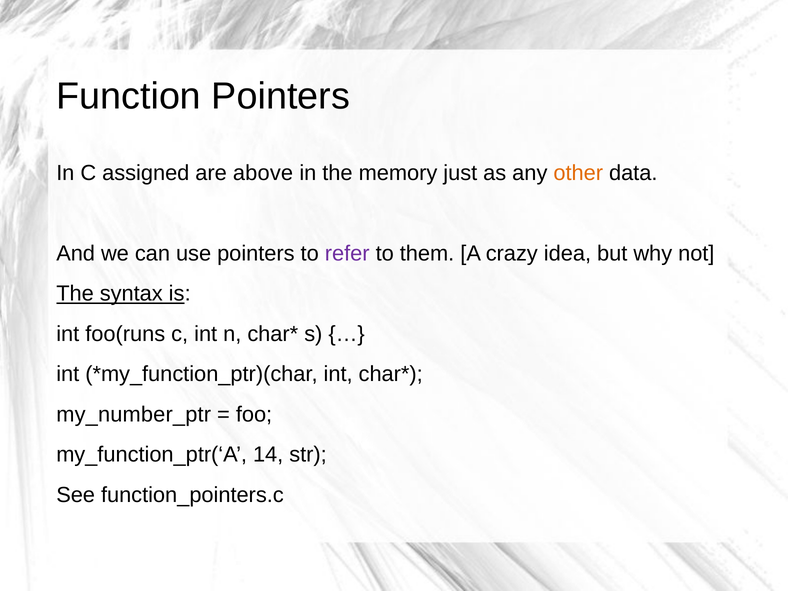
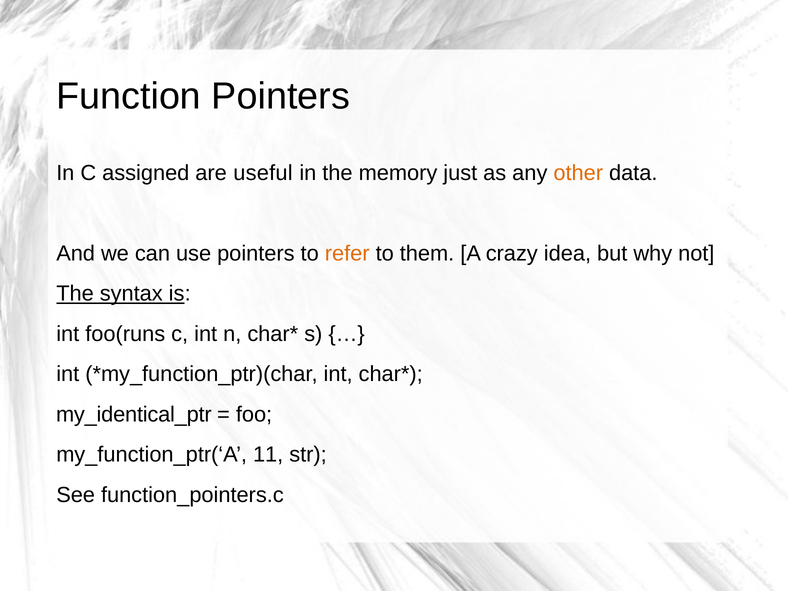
above: above -> useful (263, 173)
refer colour: purple -> orange (347, 253)
my_number_ptr: my_number_ptr -> my_identical_ptr (134, 414)
14: 14 -> 11 (268, 455)
